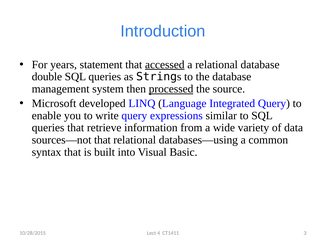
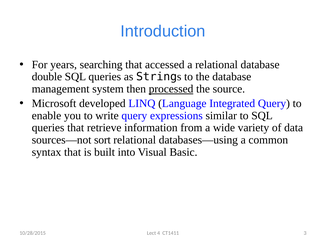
statement: statement -> searching (101, 65)
accessed underline: present -> none (165, 65)
sources—not that: that -> sort (102, 140)
